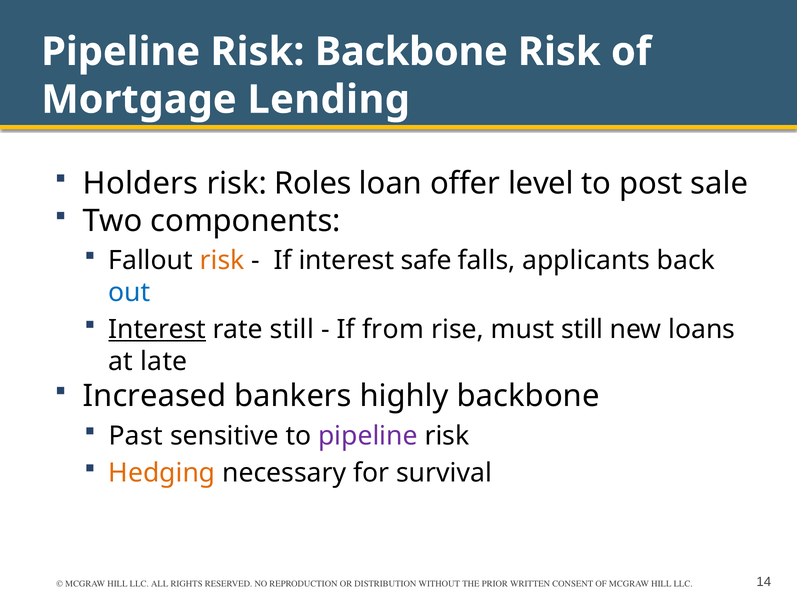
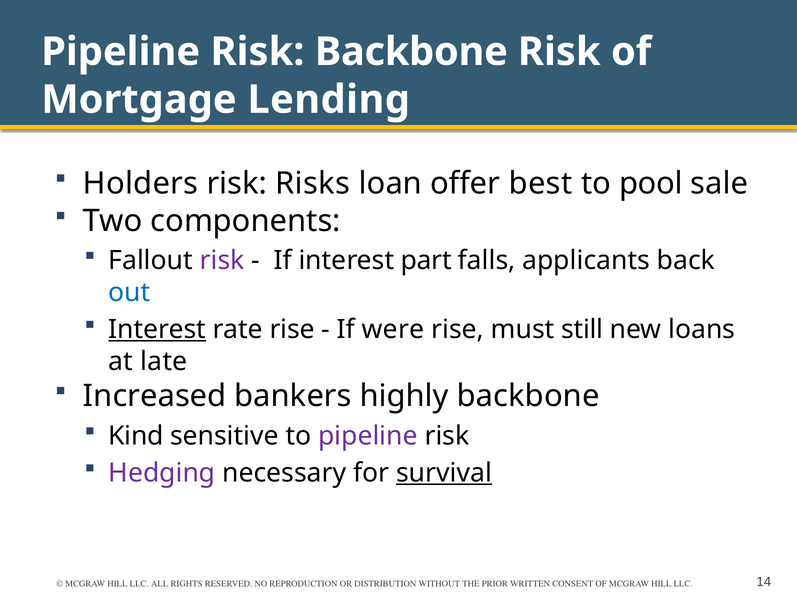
Roles: Roles -> Risks (313, 183)
level: level -> best (541, 183)
post: post -> pool (651, 183)
risk colour: orange -> purple (222, 260)
safe: safe -> part (426, 260)
rate still: still -> rise (292, 329)
from: from -> were (393, 329)
Past: Past -> Kind (136, 436)
Hedging colour: orange -> purple (162, 473)
survival underline: none -> present (444, 473)
